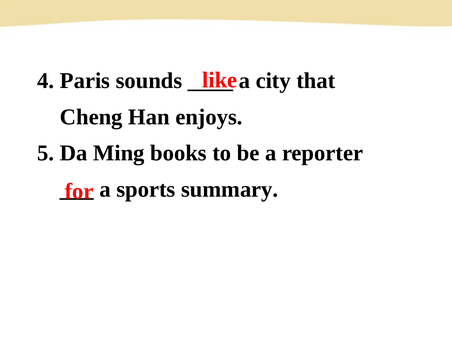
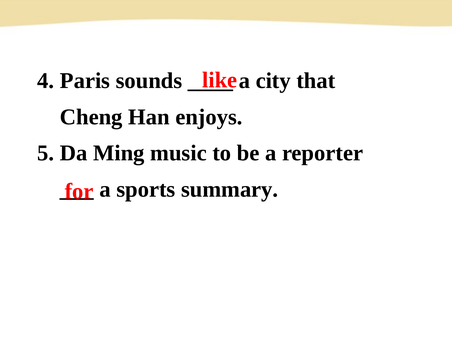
books: books -> music (178, 153)
